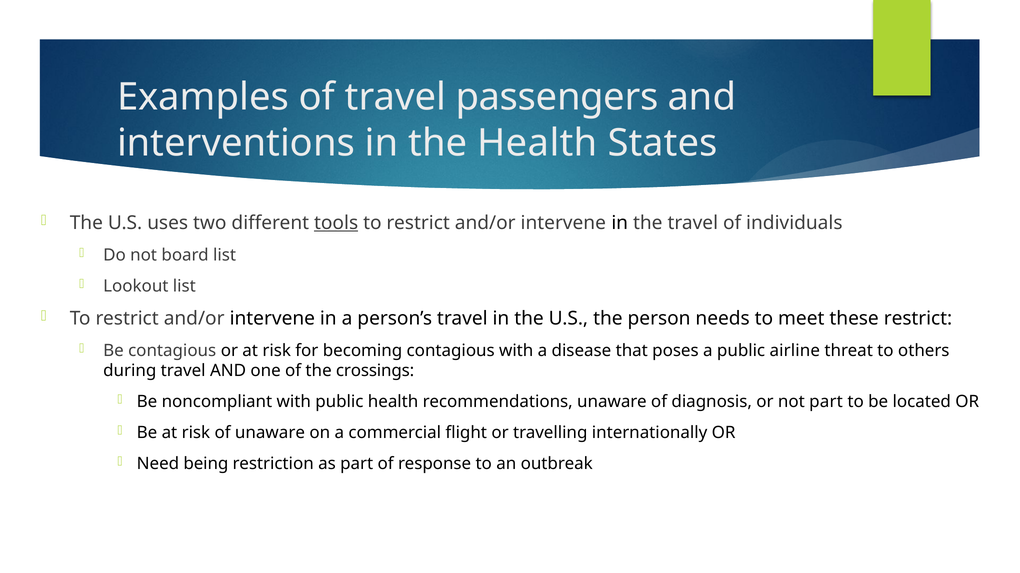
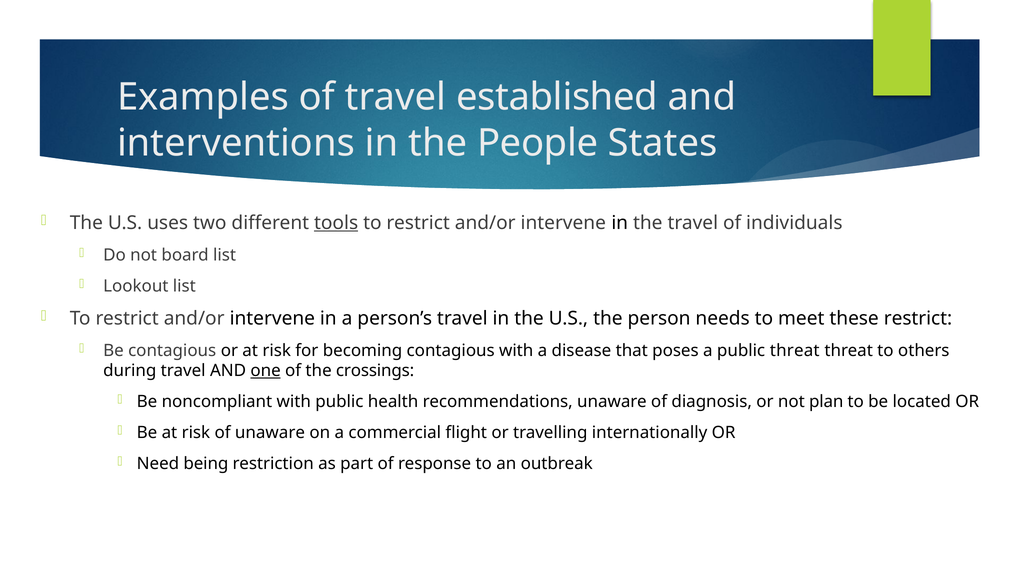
passengers: passengers -> established (557, 97)
the Health: Health -> People (538, 143)
public airline: airline -> threat (795, 351)
one underline: none -> present (266, 371)
not part: part -> plan (826, 402)
